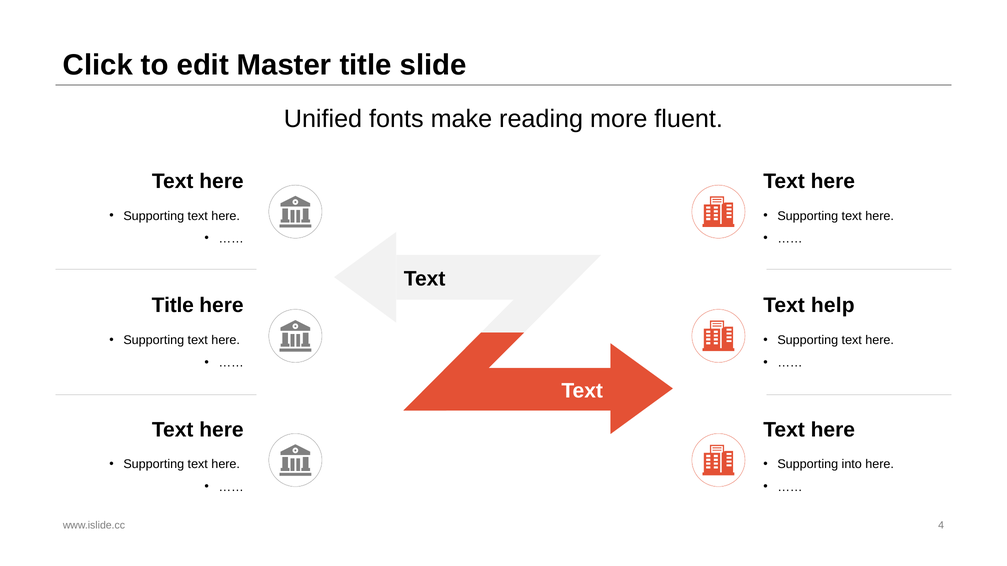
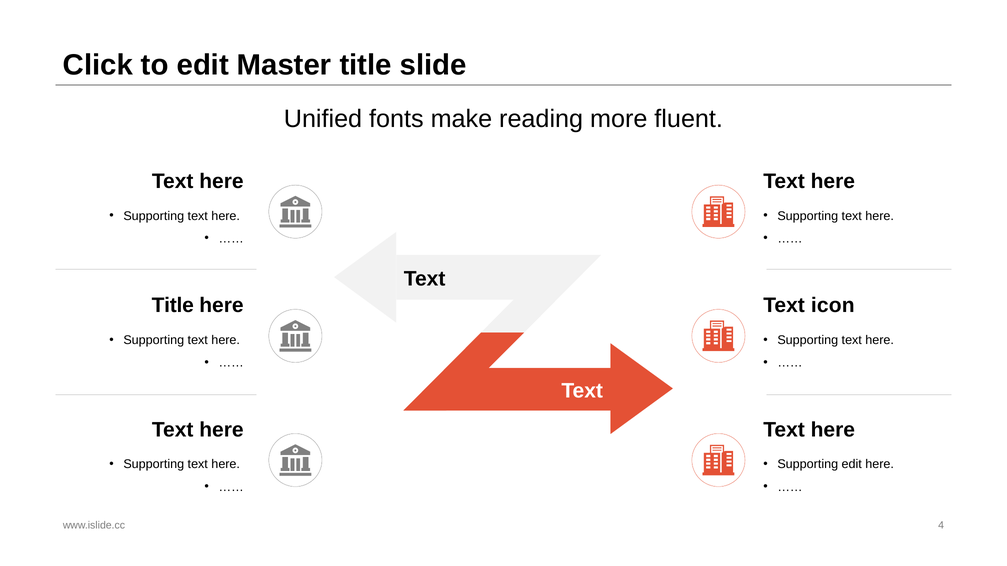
help: help -> icon (833, 306)
Supporting into: into -> edit (852, 465)
